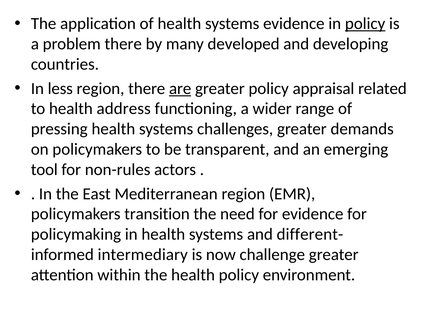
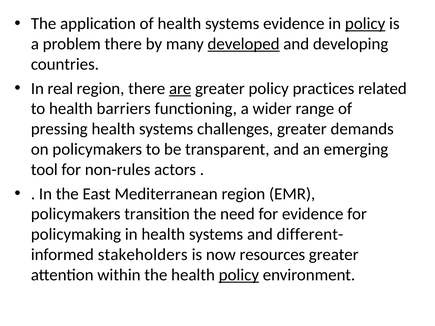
developed underline: none -> present (244, 44)
less: less -> real (60, 89)
appraisal: appraisal -> practices (323, 89)
address: address -> barriers (124, 109)
intermediary: intermediary -> stakeholders (143, 255)
challenge: challenge -> resources (272, 255)
policy underline: none -> present (239, 275)
